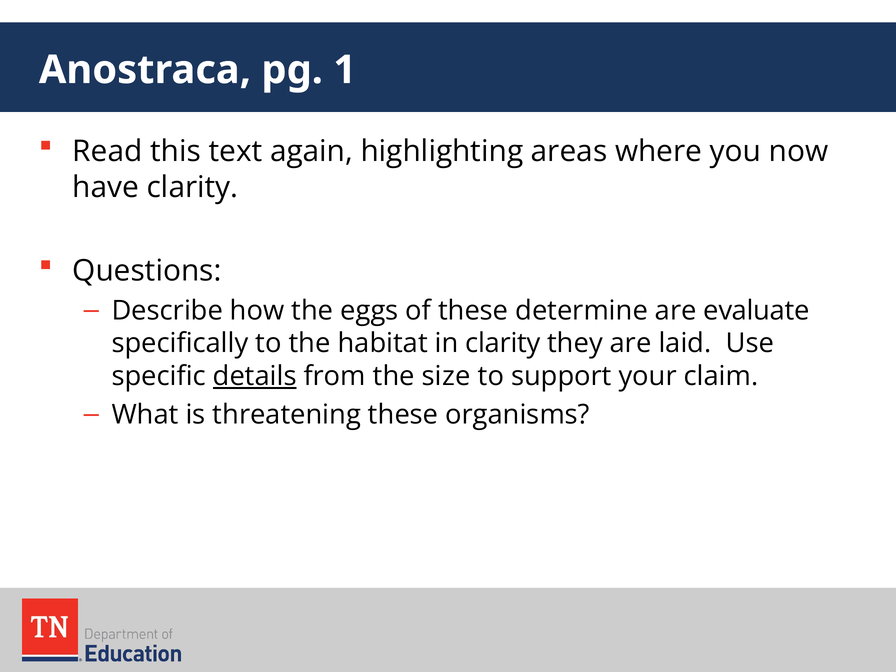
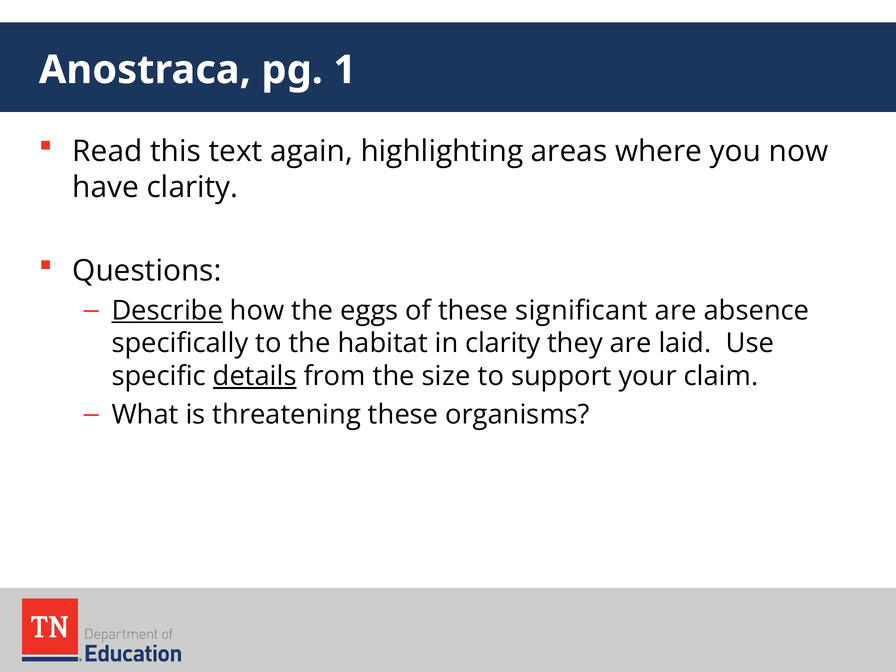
Describe underline: none -> present (167, 310)
determine: determine -> significant (581, 310)
evaluate: evaluate -> absence (756, 310)
